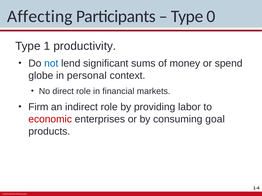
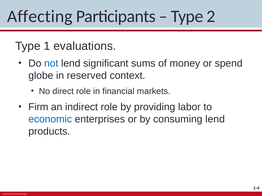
0: 0 -> 2 (211, 16)
productivity: productivity -> evaluations (85, 46)
personal: personal -> reserved (87, 76)
economic colour: red -> blue (50, 120)
consuming goal: goal -> lend (215, 120)
